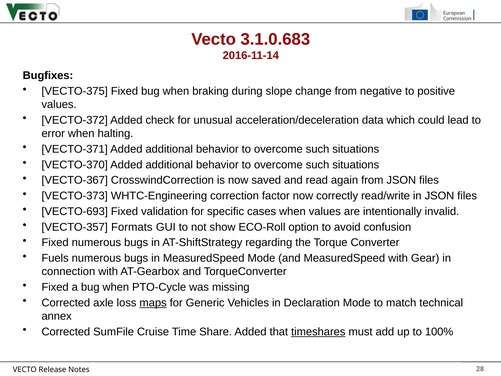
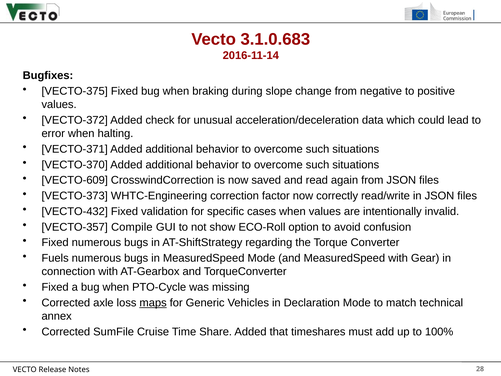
VECTO-367: VECTO-367 -> VECTO-609 (75, 180)
VECTO-693: VECTO-693 -> VECTO-432 (75, 211)
Formats: Formats -> Compile (132, 227)
timeshares underline: present -> none (318, 332)
